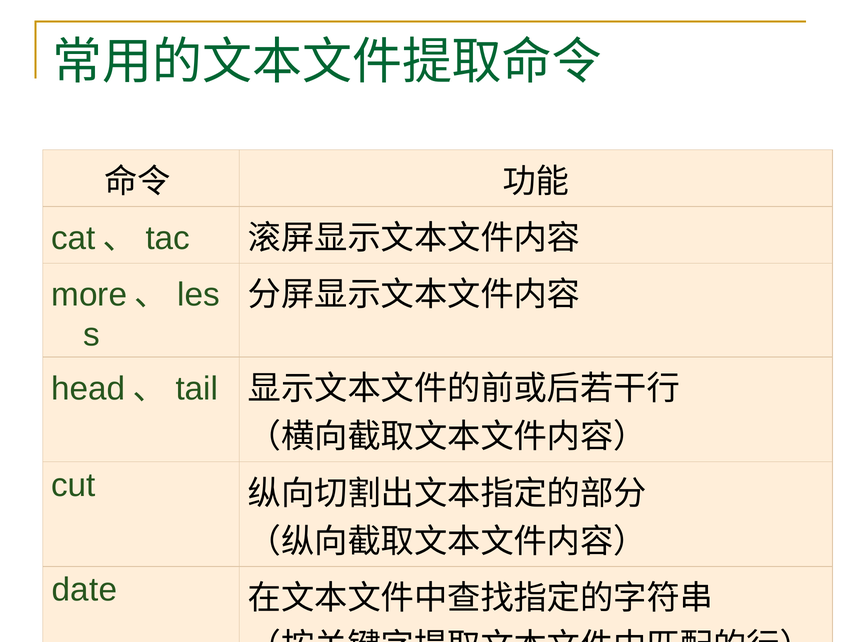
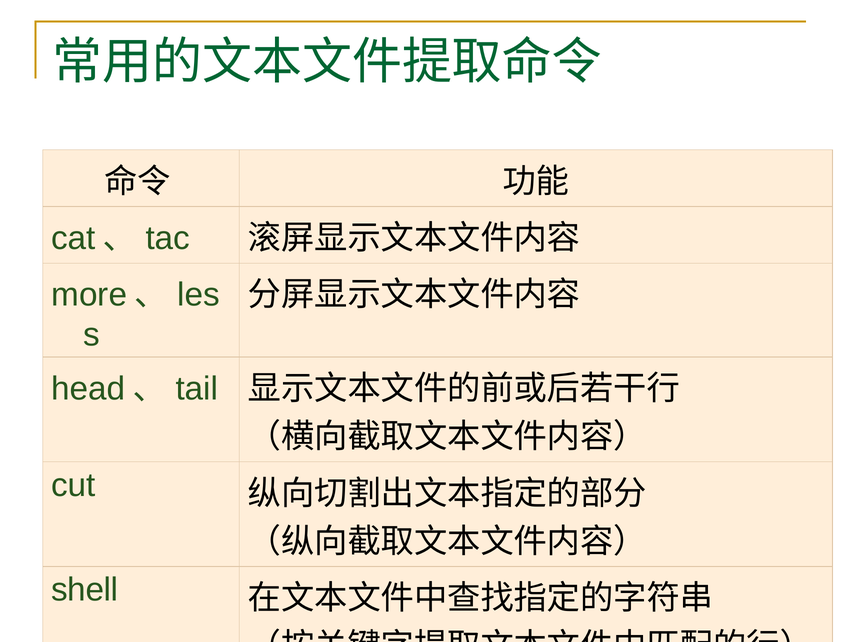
date: date -> shell (85, 590)
